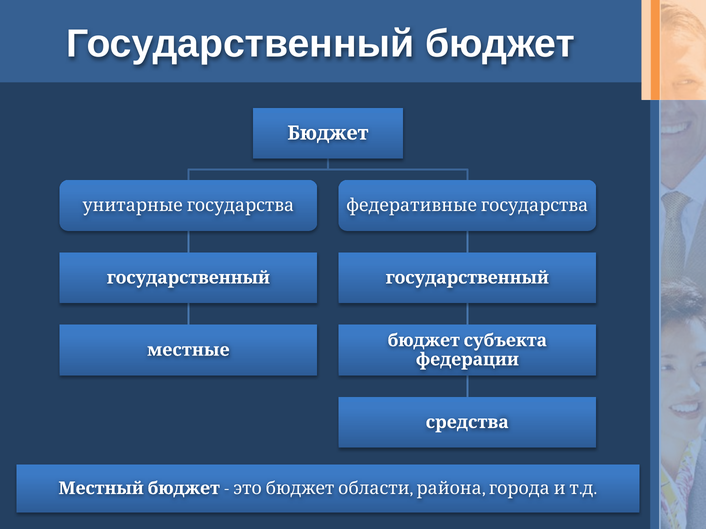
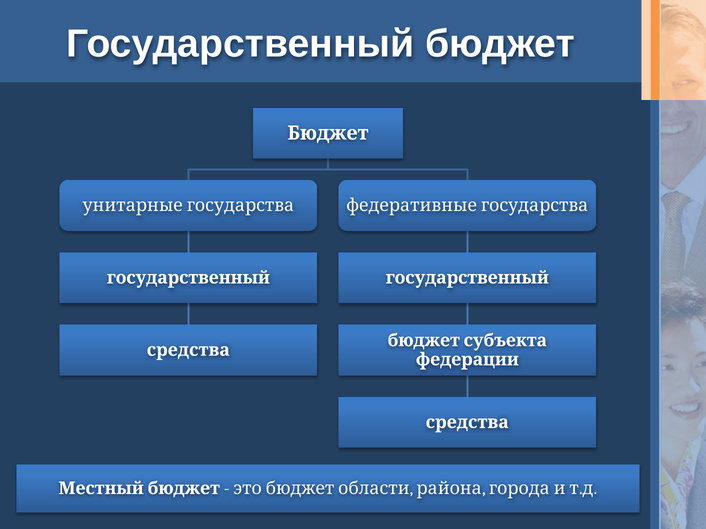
местные: местные -> средства (188, 350)
